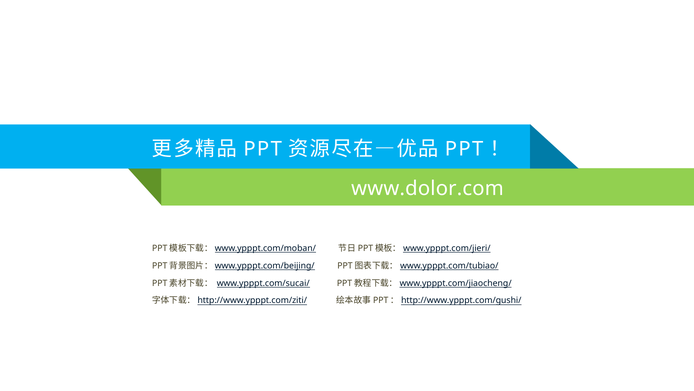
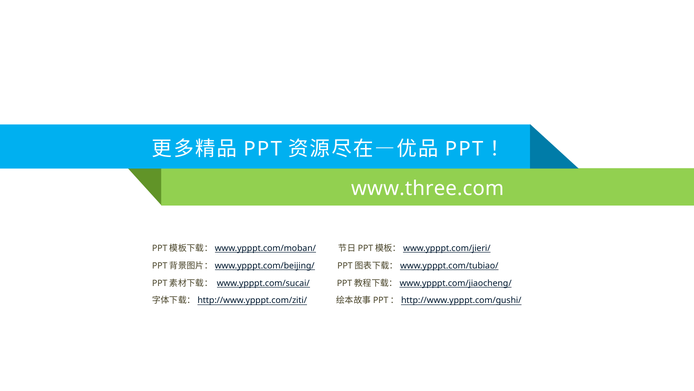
www.dolor.com: www.dolor.com -> www.three.com (427, 188)
